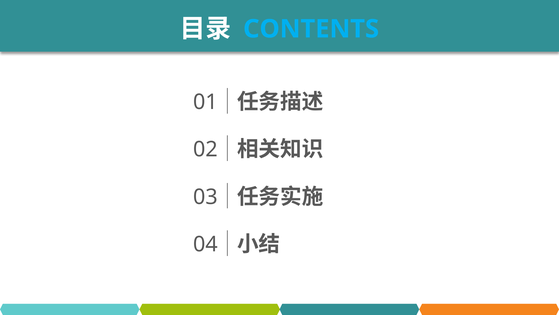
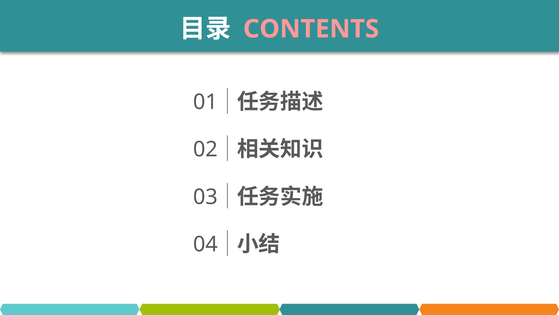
CONTENTS colour: light blue -> pink (311, 29)
